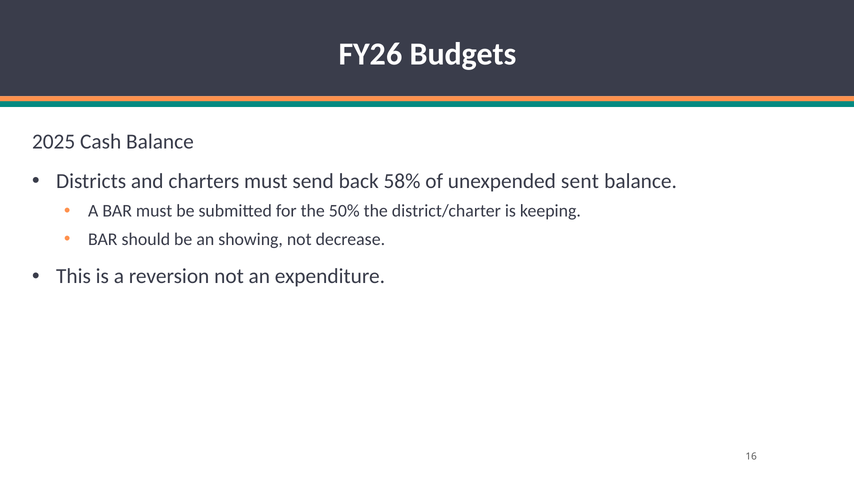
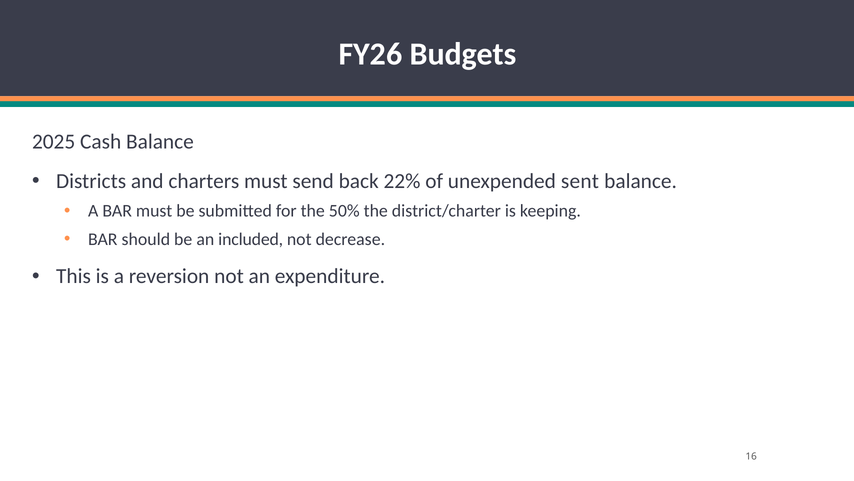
58%: 58% -> 22% (402, 181)
showing: showing -> included (251, 239)
